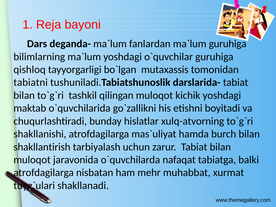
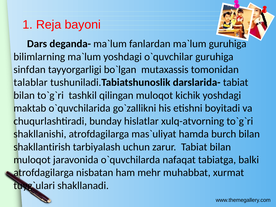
qishloq: qishloq -> sinfdan (30, 70)
tabiatni: tabiatni -> talablar (31, 82)
